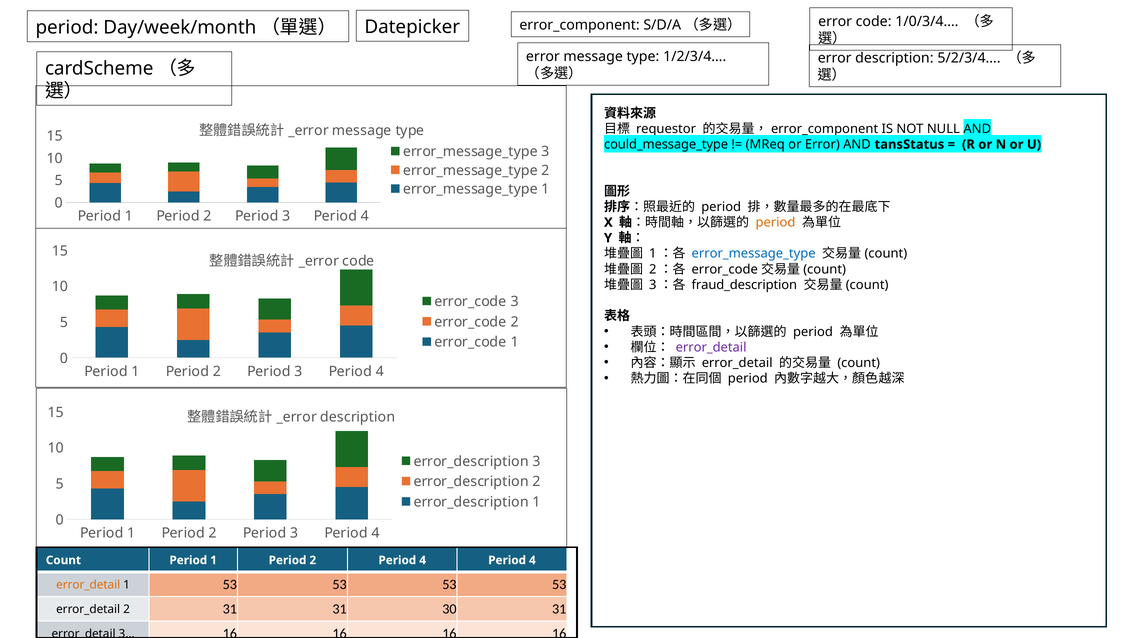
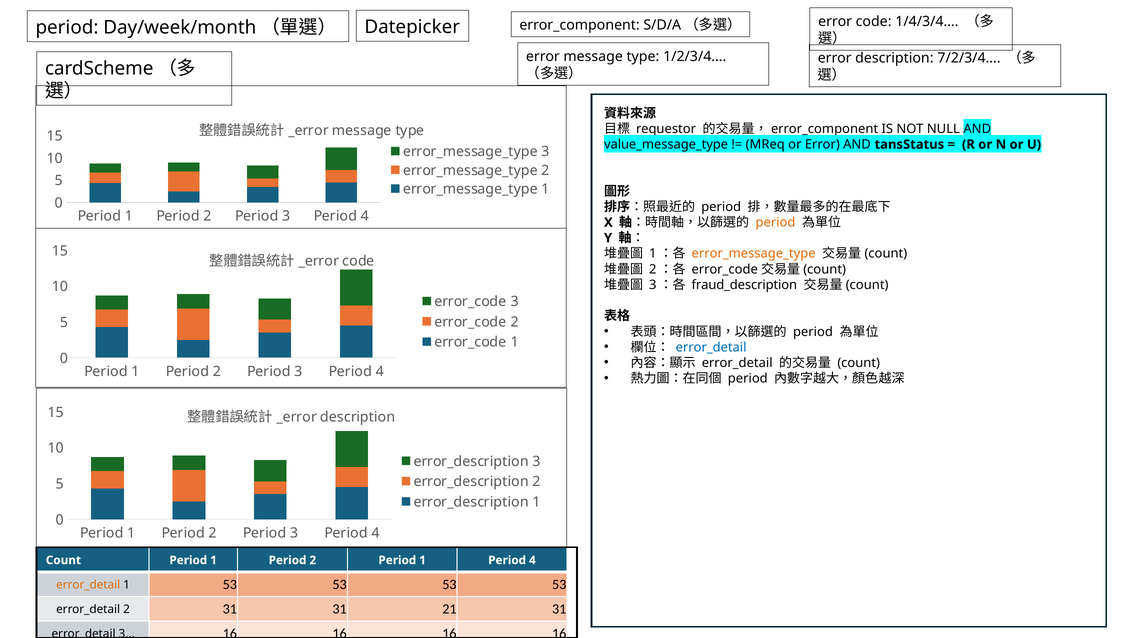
1/0/3/4…: 1/0/3/4… -> 1/4/3/4… (927, 22)
5/2/3/4…: 5/2/3/4… -> 7/2/3/4… (969, 58)
could_message_type: could_message_type -> value_message_type (666, 144)
error_message_type colour: blue -> orange (754, 254)
error_detail colour: purple -> blue (711, 347)
2 Period 4: 4 -> 1 (423, 560)
30: 30 -> 21 (449, 609)
